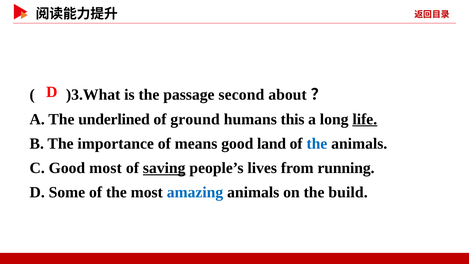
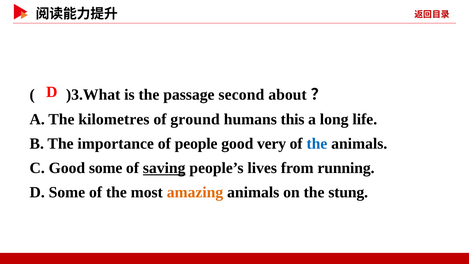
underlined: underlined -> kilometres (114, 119)
life underline: present -> none (365, 119)
means: means -> people (196, 144)
land: land -> very (272, 144)
Good most: most -> some (106, 168)
amazing colour: blue -> orange (195, 192)
build: build -> stung (348, 192)
